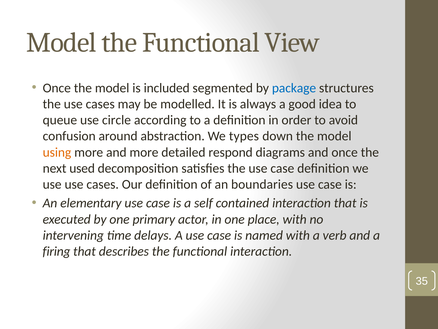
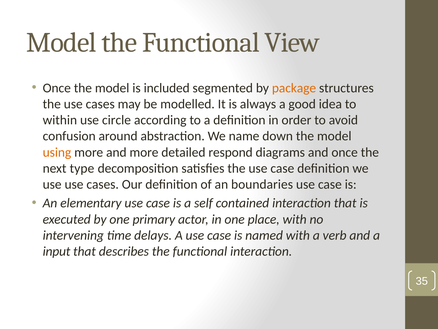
package colour: blue -> orange (294, 88)
queue: queue -> within (60, 120)
types: types -> name (244, 136)
used: used -> type (82, 168)
firing: firing -> input (57, 251)
